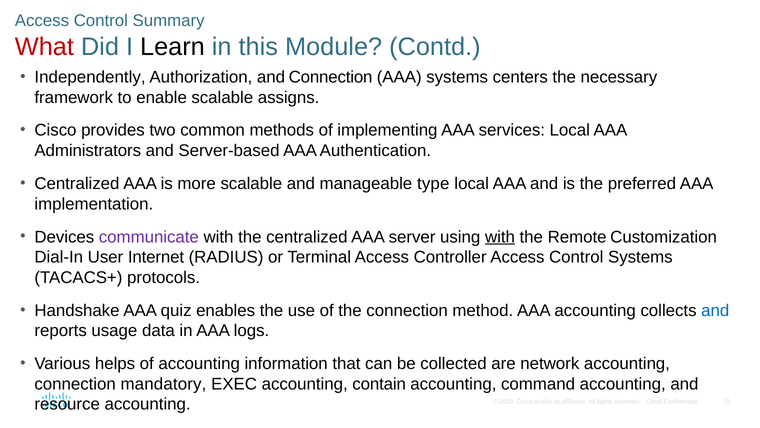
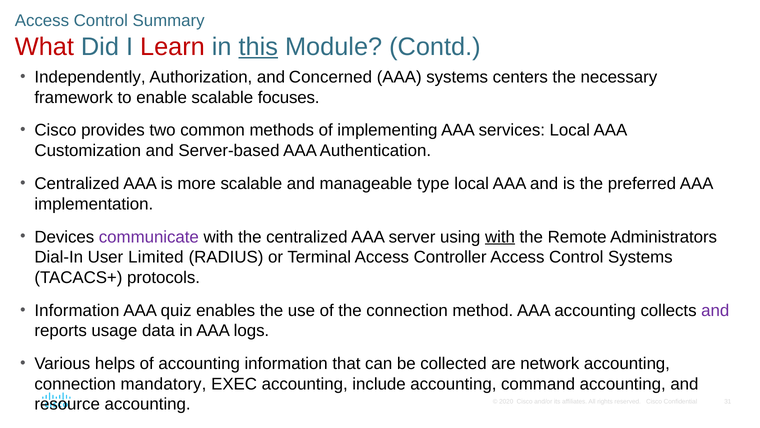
Learn colour: black -> red (172, 47)
this underline: none -> present (258, 47)
and Connection: Connection -> Concerned (330, 77)
assigns: assigns -> focuses (289, 97)
Administrators: Administrators -> Customization (88, 151)
Customization: Customization -> Administrators (664, 237)
Internet: Internet -> Limited (156, 257)
Handshake: Handshake -> Information (77, 310)
and colour: blue -> purple (715, 310)
contain: contain -> include (379, 384)
